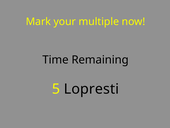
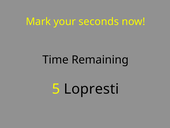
multiple: multiple -> seconds (99, 22)
